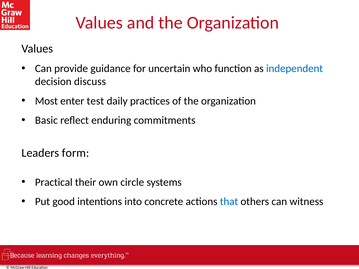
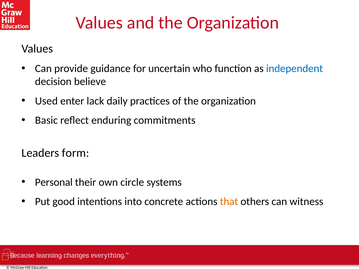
discuss: discuss -> believe (90, 82)
Most: Most -> Used (46, 101)
test: test -> lack (95, 101)
Practical: Practical -> Personal (54, 182)
that colour: blue -> orange (229, 202)
